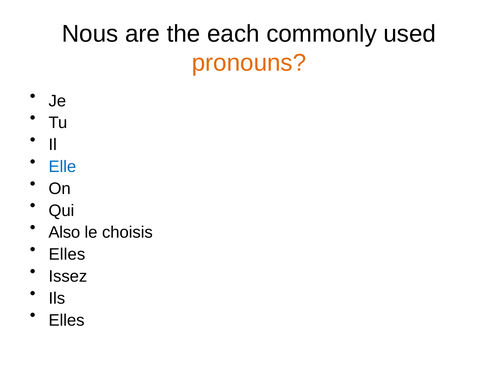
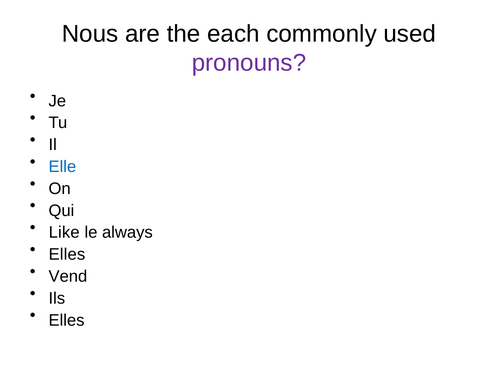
pronouns colour: orange -> purple (249, 63)
Also: Also -> Like (64, 232)
choisis: choisis -> always (127, 232)
Issez: Issez -> Vend (68, 276)
